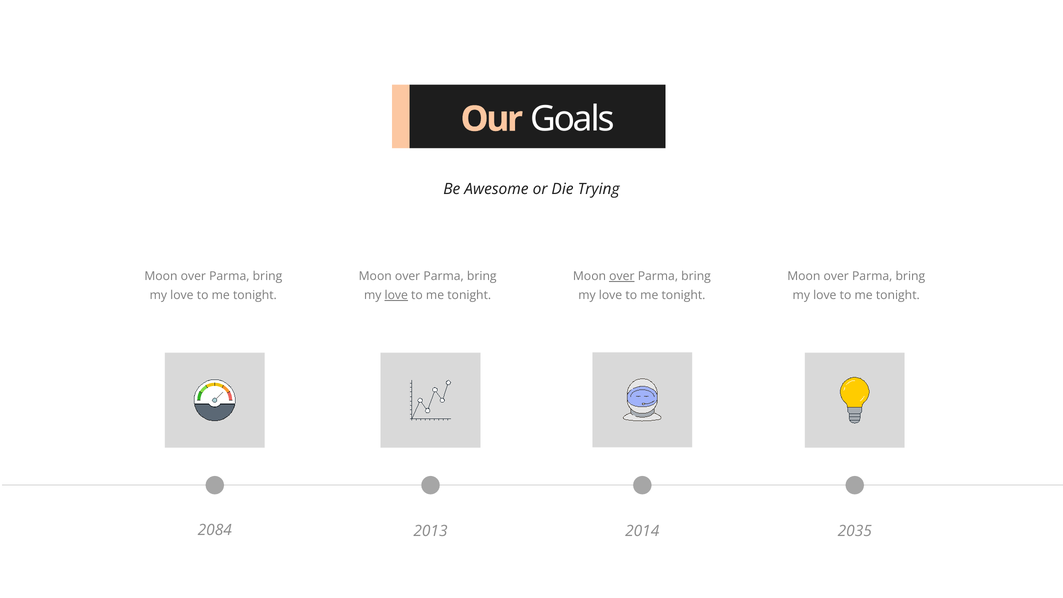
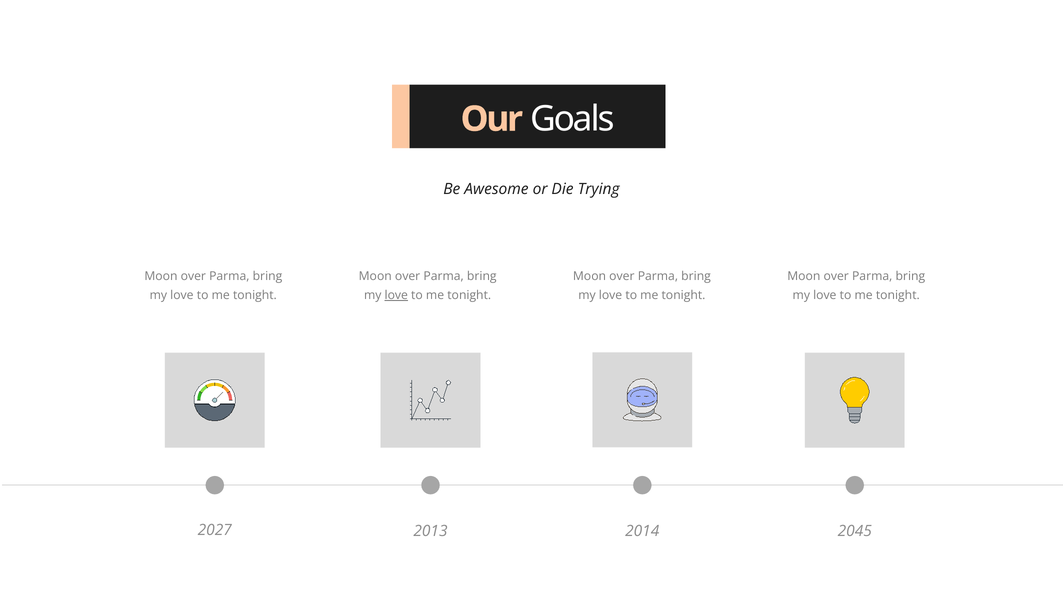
over underline: present -> none (622, 276)
2084: 2084 -> 2027 (215, 530)
2035: 2035 -> 2045 (855, 531)
